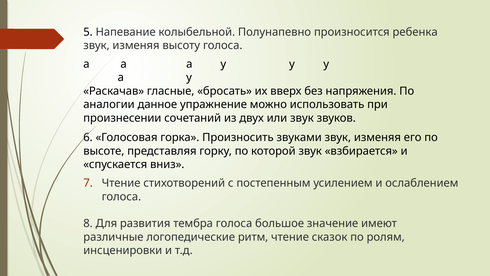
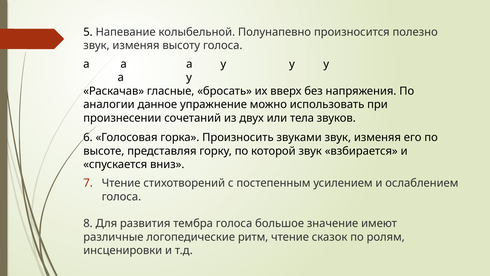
ребенка: ребенка -> полезно (415, 32)
или звук: звук -> тела (302, 118)
